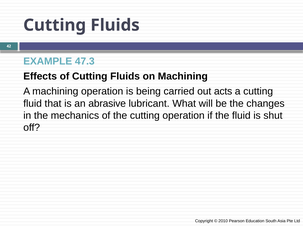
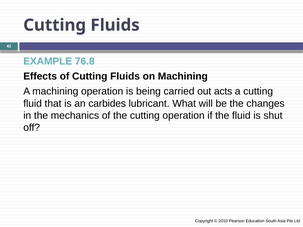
47.3: 47.3 -> 76.8 (85, 61)
abrasive: abrasive -> carbides (107, 104)
